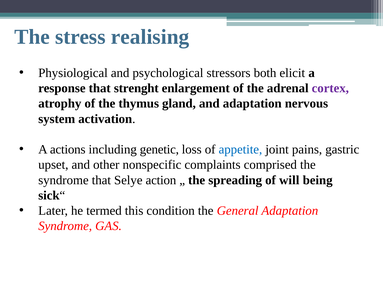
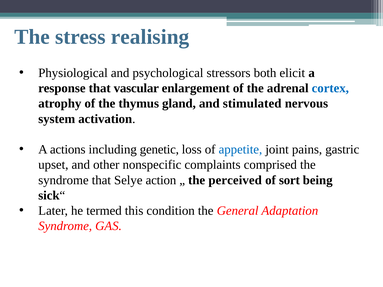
strenght: strenght -> vascular (136, 88)
cortex colour: purple -> blue (330, 88)
and adaptation: adaptation -> stimulated (252, 104)
spreading: spreading -> perceived (235, 180)
will: will -> sort (289, 180)
